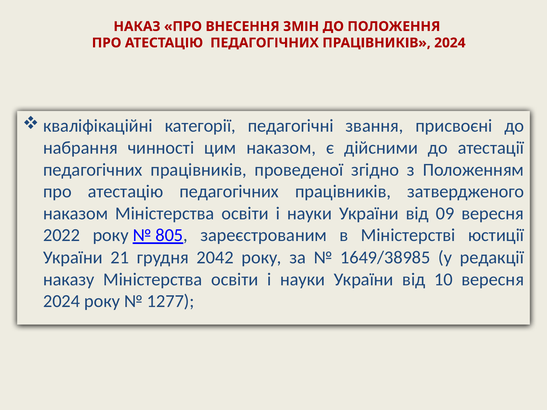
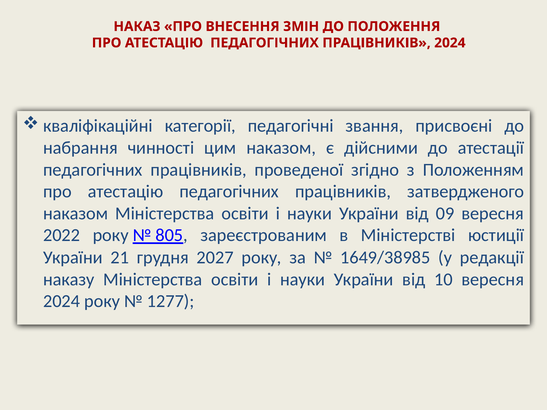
2042: 2042 -> 2027 (215, 258)
